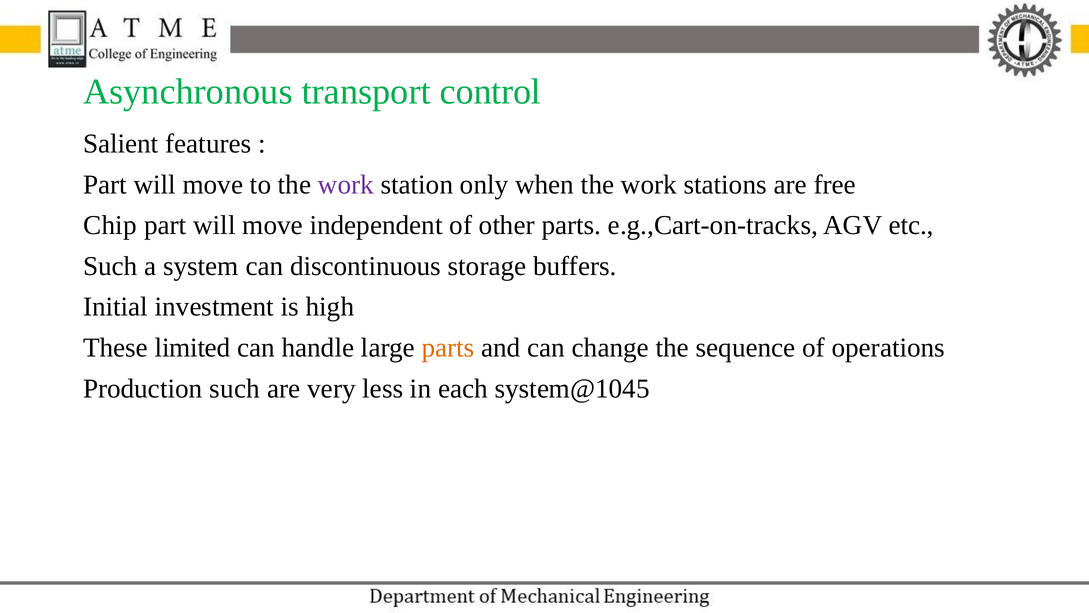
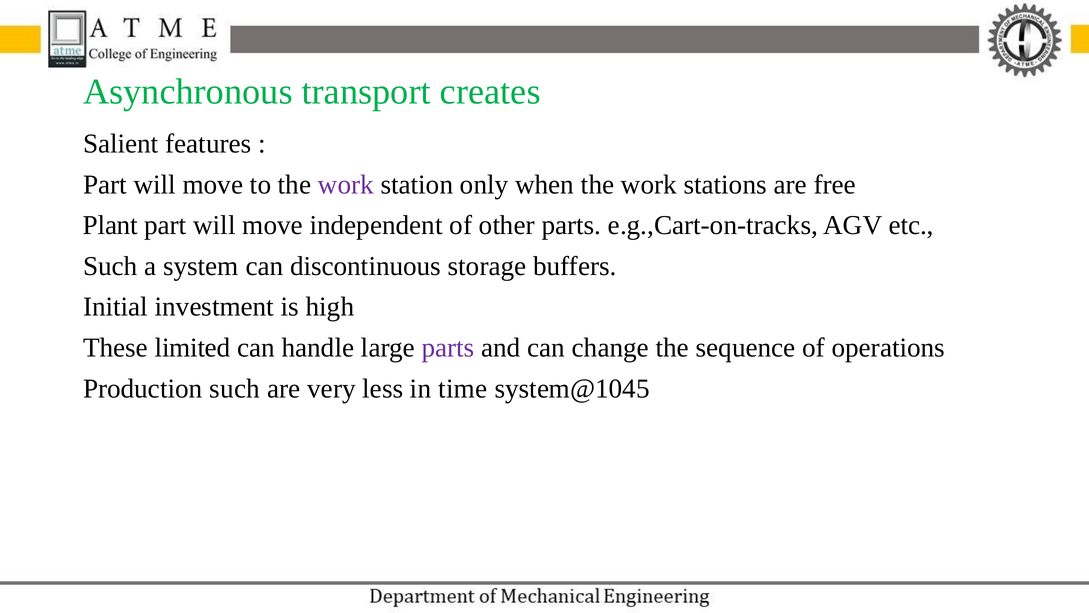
control: control -> creates (490, 92)
Chip: Chip -> Plant (110, 225)
parts colour: orange -> purple (448, 347)
each: each -> time (463, 388)
